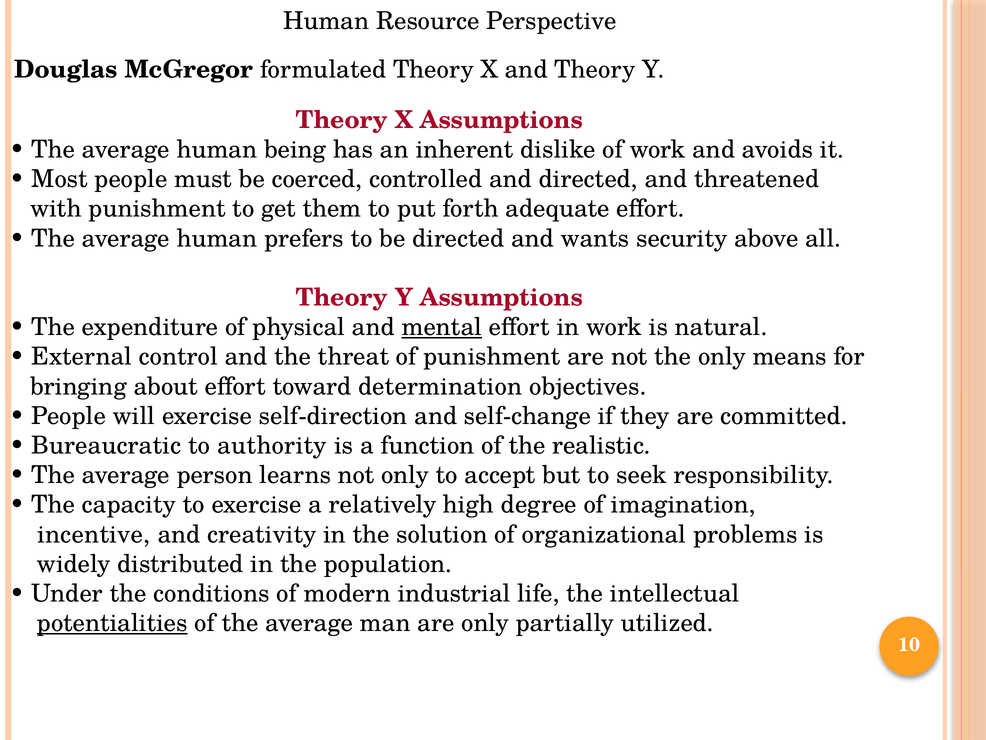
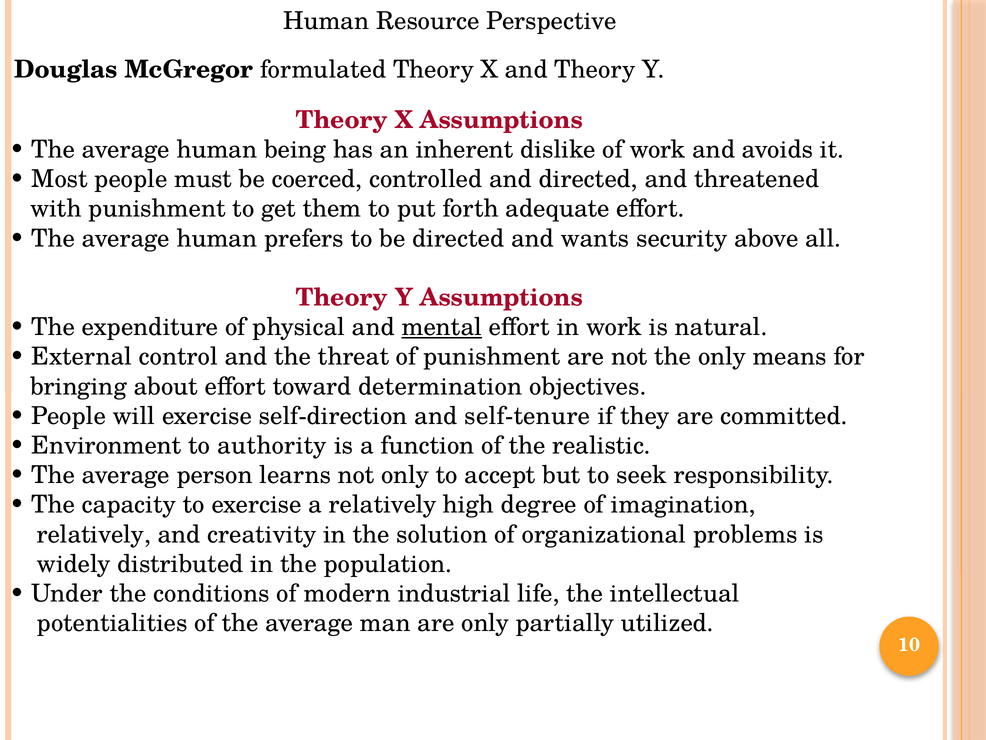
self-change: self-change -> self-tenure (527, 416)
Bureaucratic: Bureaucratic -> Environment (106, 445)
incentive: incentive -> relatively (94, 534)
potentialities underline: present -> none (112, 623)
